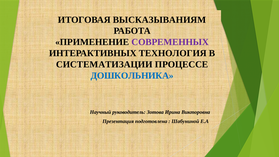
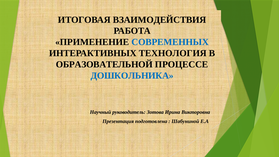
ВЫСКАЗЫВАНИЯМ: ВЫСКАЗЫВАНИЯМ -> ВЗАИМОДЕЙСТВИЯ (160, 20)
СОВРЕМЕННЫХ colour: purple -> blue (170, 42)
СИСТЕМАТИЗАЦИИ: СИСТЕМАТИЗАЦИИ -> ОБРАЗОВАТЕЛЬНОЙ (104, 64)
